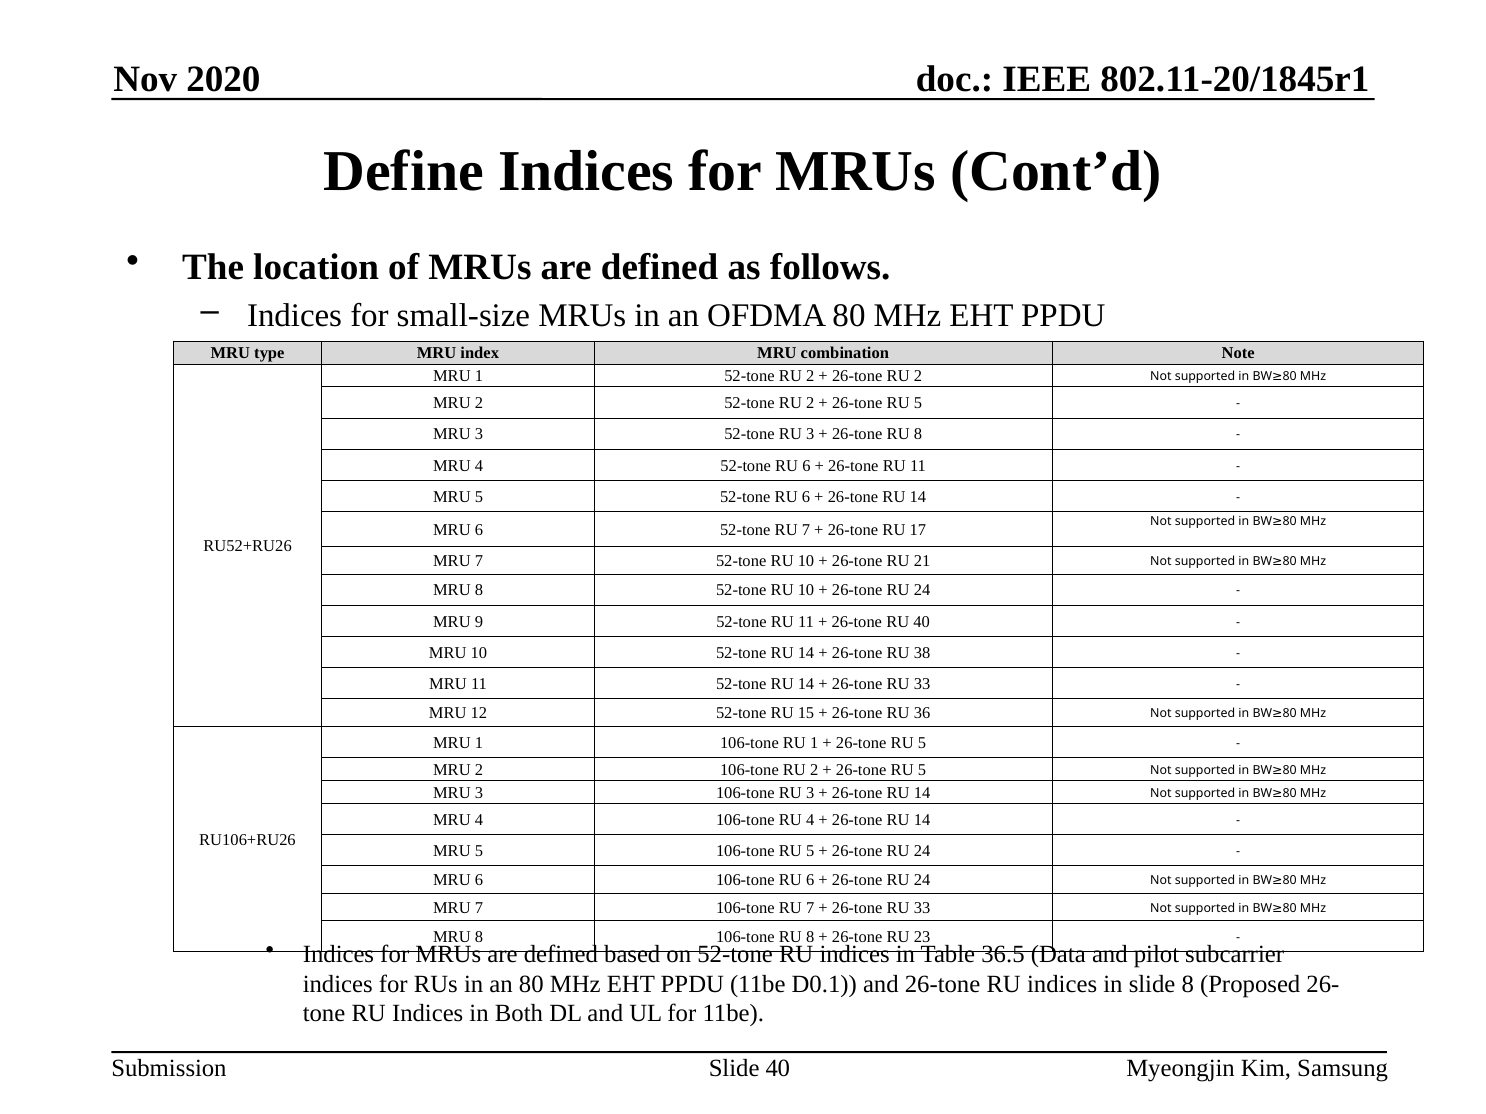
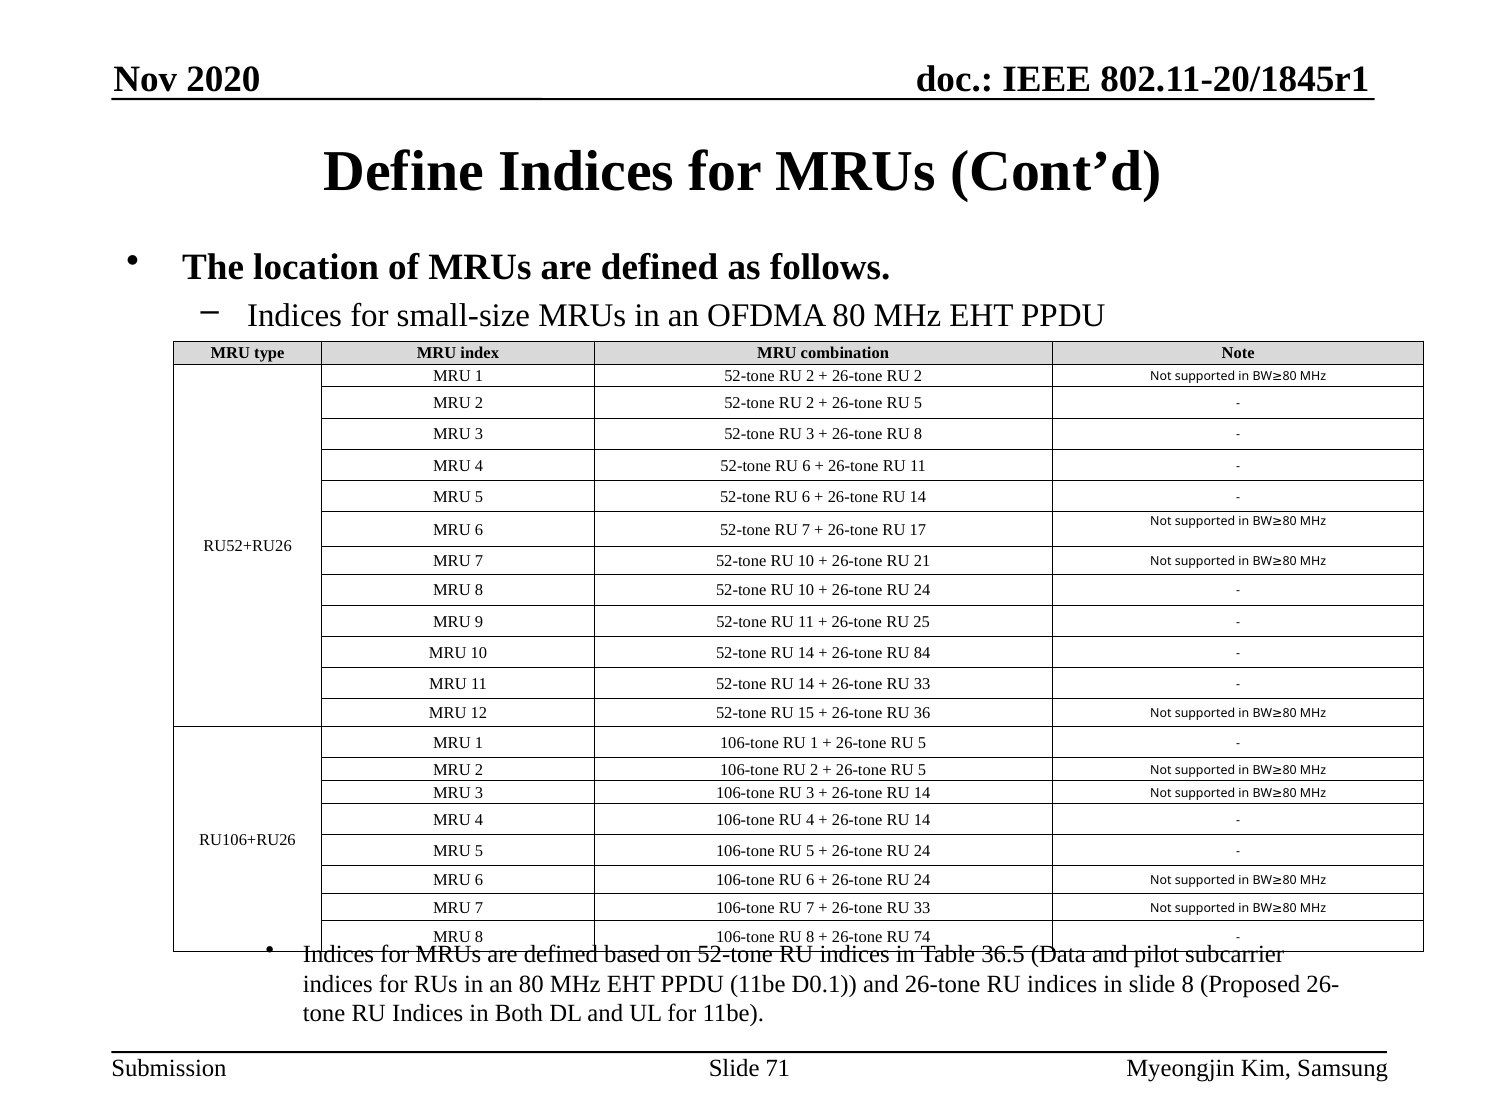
RU 40: 40 -> 25 (922, 622)
38: 38 -> 84 (922, 653)
23: 23 -> 74 (922, 938)
Slide 40: 40 -> 71 (778, 1069)
